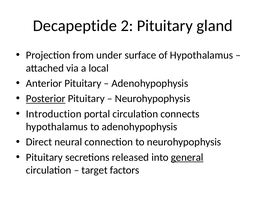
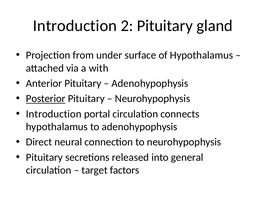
Decapeptide: Decapeptide -> Introduction (75, 26)
local: local -> with (99, 68)
general underline: present -> none (187, 157)
